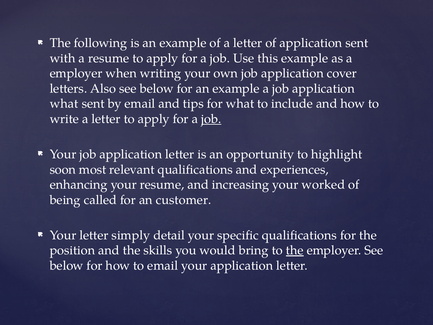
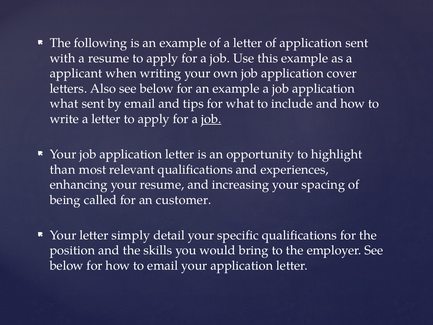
employer: employer -> applicant (76, 73)
soon: soon -> than (63, 169)
worked: worked -> spacing (323, 185)
the underline: present -> none (295, 250)
